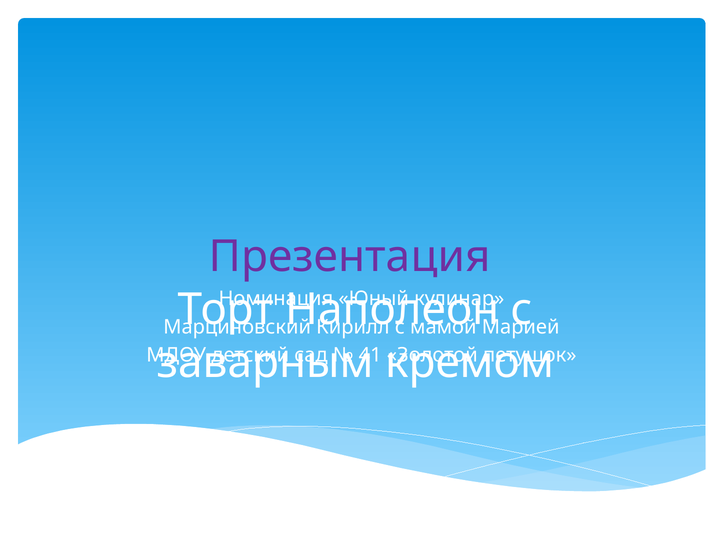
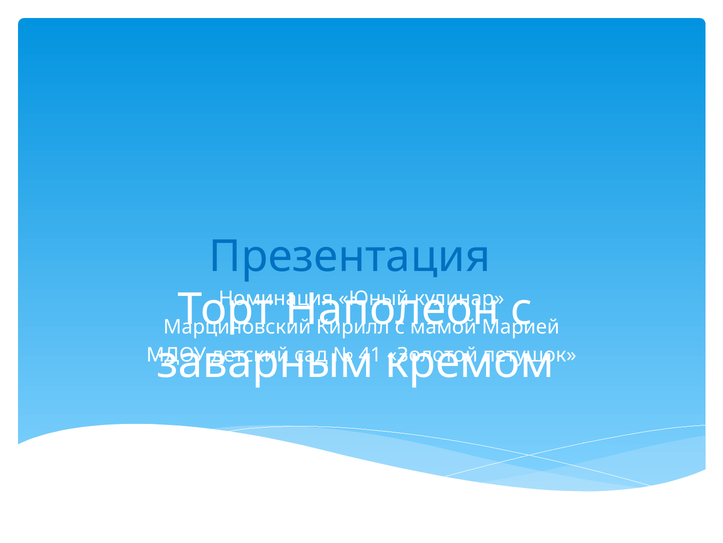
Презентация colour: purple -> blue (350, 256)
